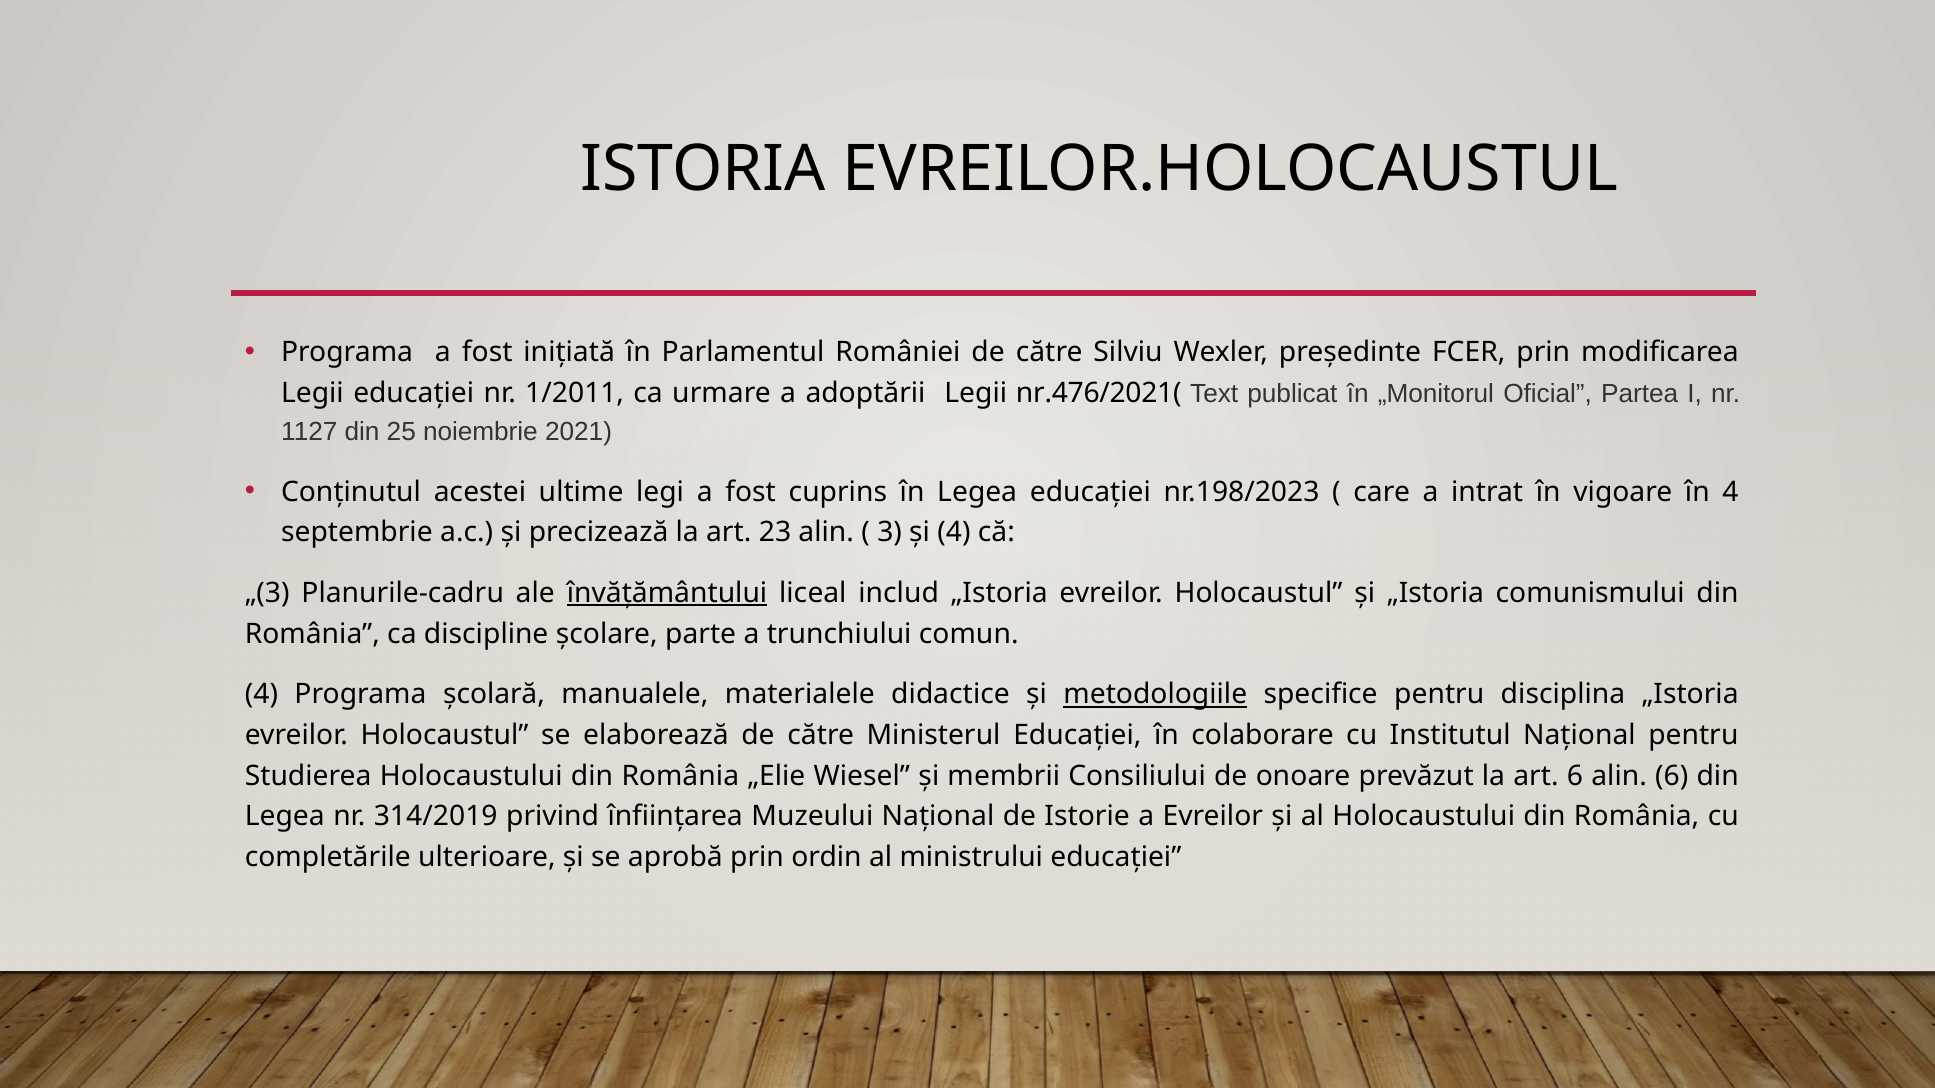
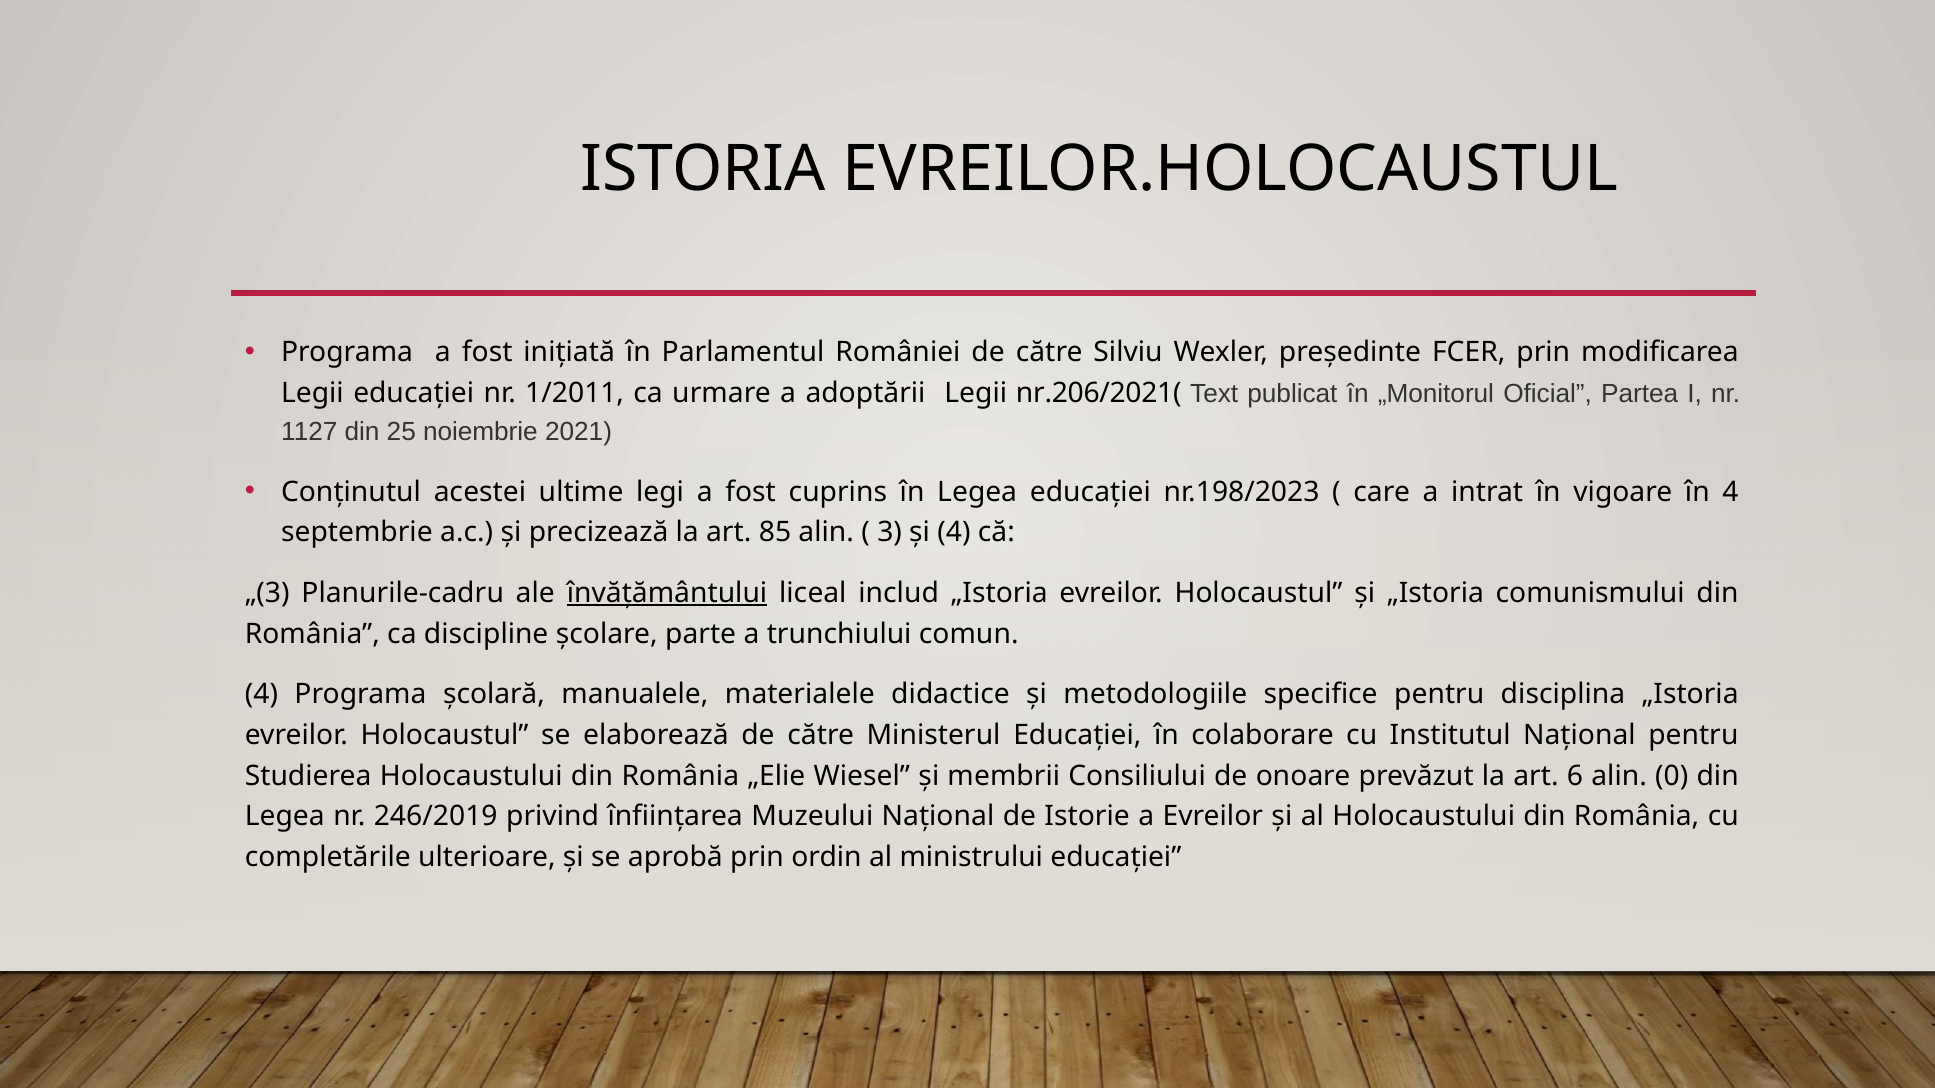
nr.476/2021(: nr.476/2021( -> nr.206/2021( (1099, 393)
23: 23 -> 85 (775, 533)
metodologiile underline: present -> none (1155, 695)
alin 6: 6 -> 0 (1672, 776)
314/2019: 314/2019 -> 246/2019 (436, 817)
